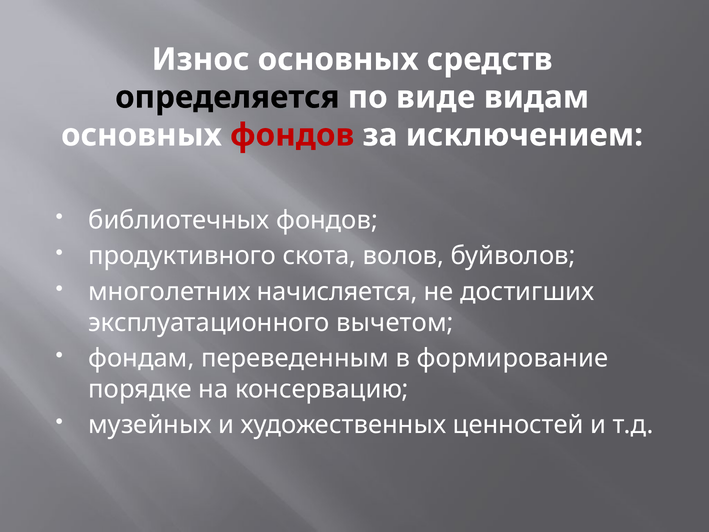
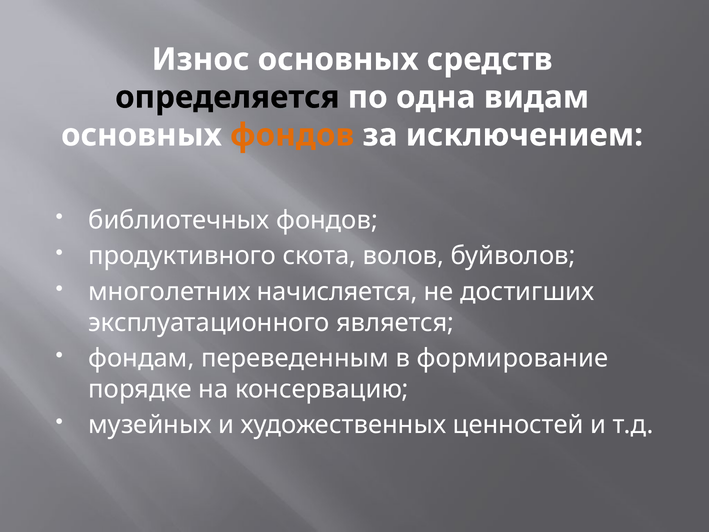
виде: виде -> одна (436, 97)
фондов colour: red -> orange (292, 135)
вычетом: вычетом -> является (395, 322)
